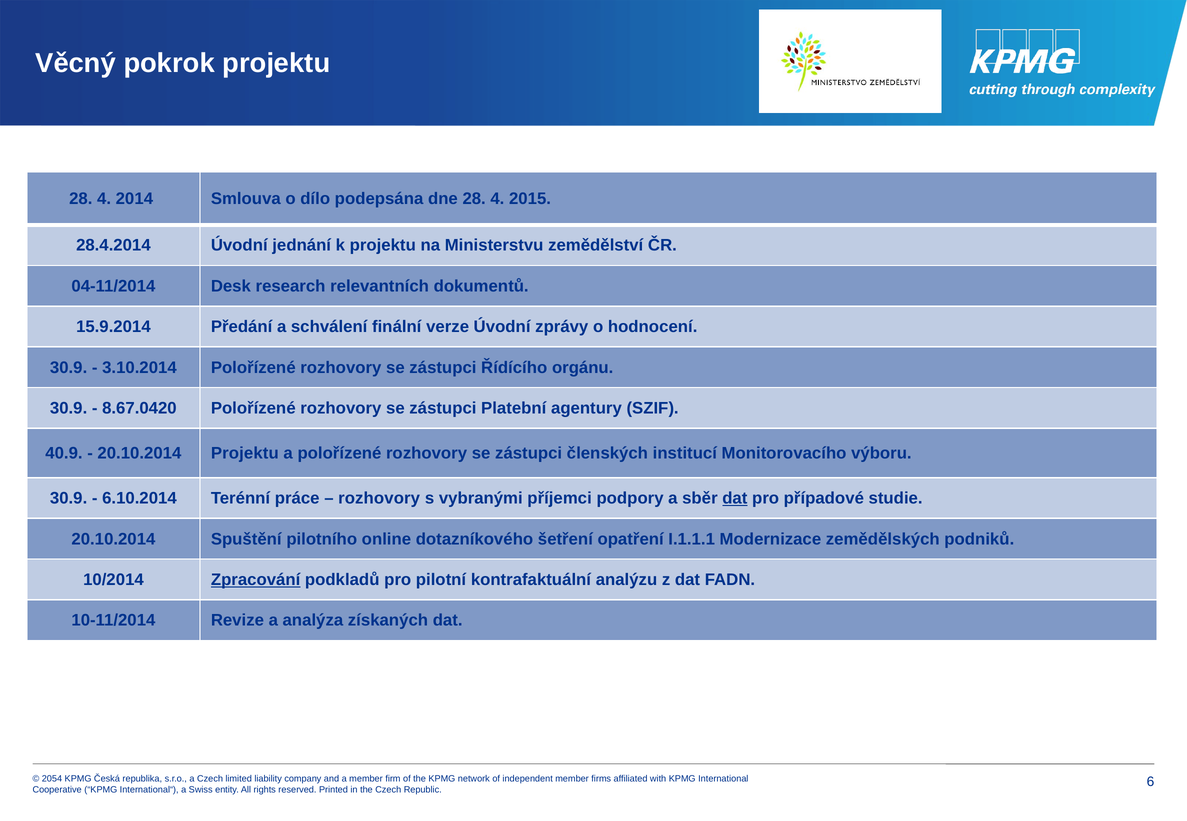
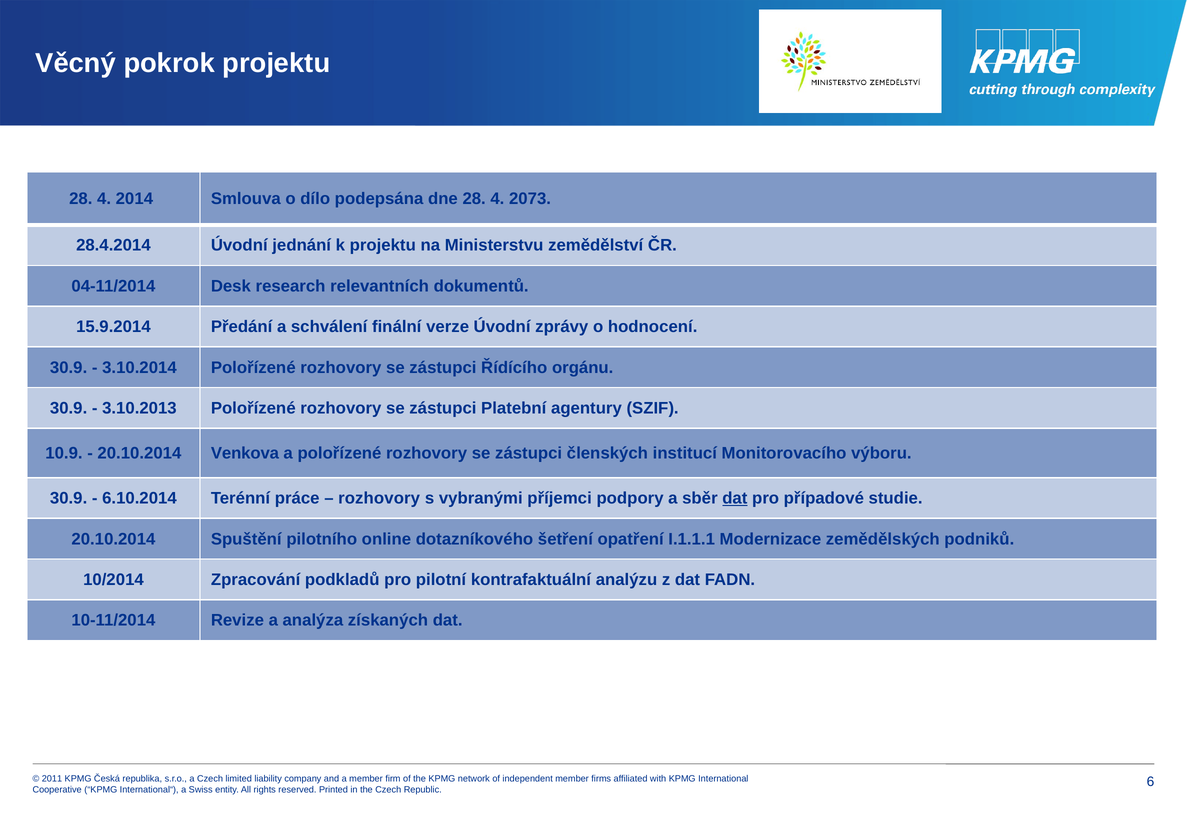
2015: 2015 -> 2073 (530, 199)
8.67.0420: 8.67.0420 -> 3.10.2013 (139, 409)
40.9: 40.9 -> 10.9 (64, 454)
20.10.2014 Projektu: Projektu -> Venkova (245, 454)
Zpracování underline: present -> none (256, 580)
2054: 2054 -> 2011 (52, 779)
